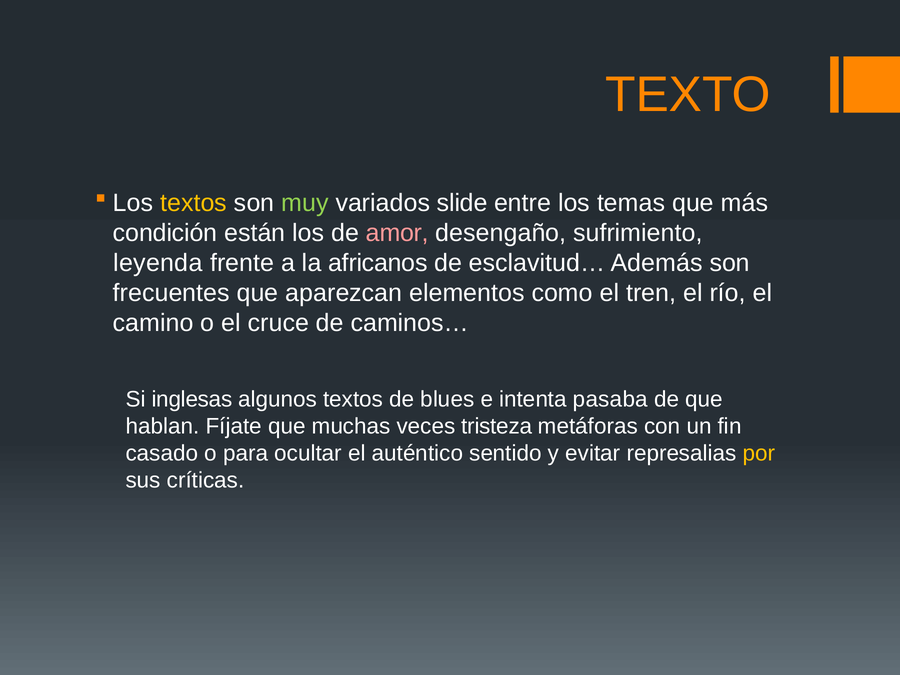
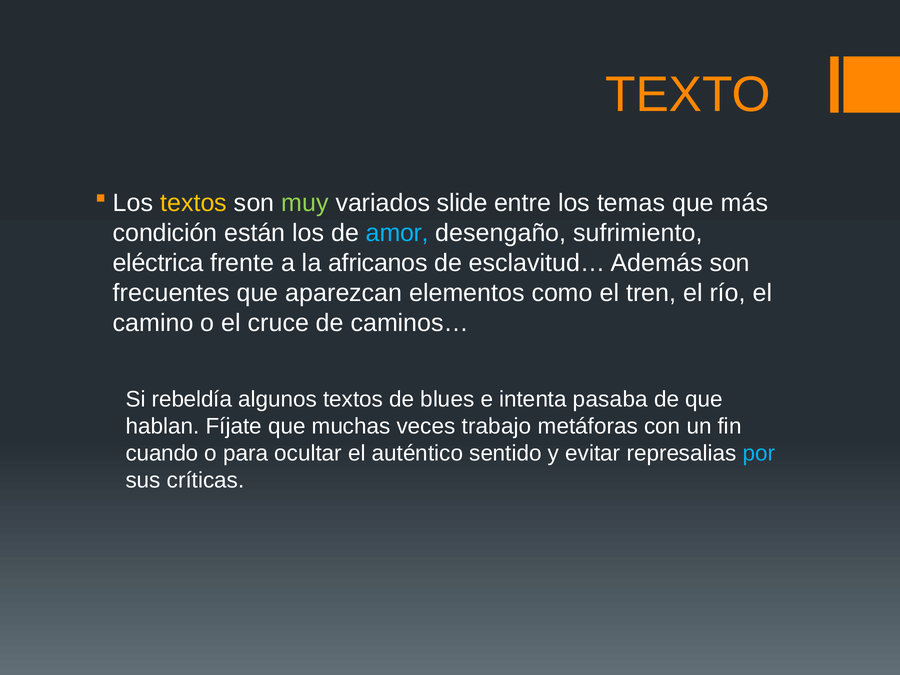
amor colour: pink -> light blue (397, 233)
leyenda: leyenda -> eléctrica (158, 263)
inglesas: inglesas -> rebeldía (192, 399)
tristeza: tristeza -> trabajo (497, 426)
casado: casado -> cuando (162, 453)
por colour: yellow -> light blue (759, 453)
